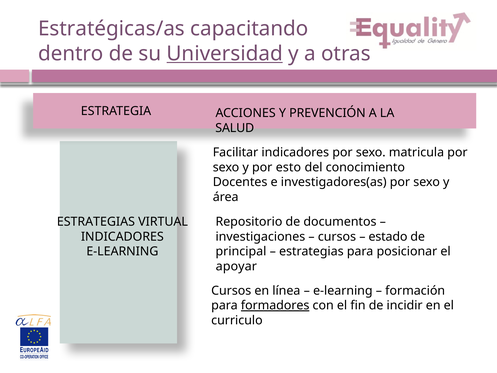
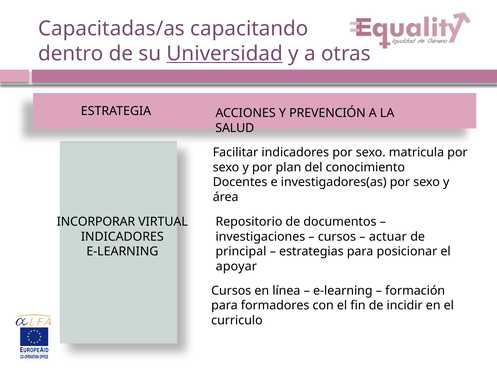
Estratégicas/as: Estratégicas/as -> Capacitadas/as (111, 29)
esto: esto -> plan (288, 167)
ESTRATEGIAS: ESTRATEGIAS -> INCORPORAR (96, 222)
estado: estado -> actuar (388, 236)
formadores underline: present -> none (275, 305)
